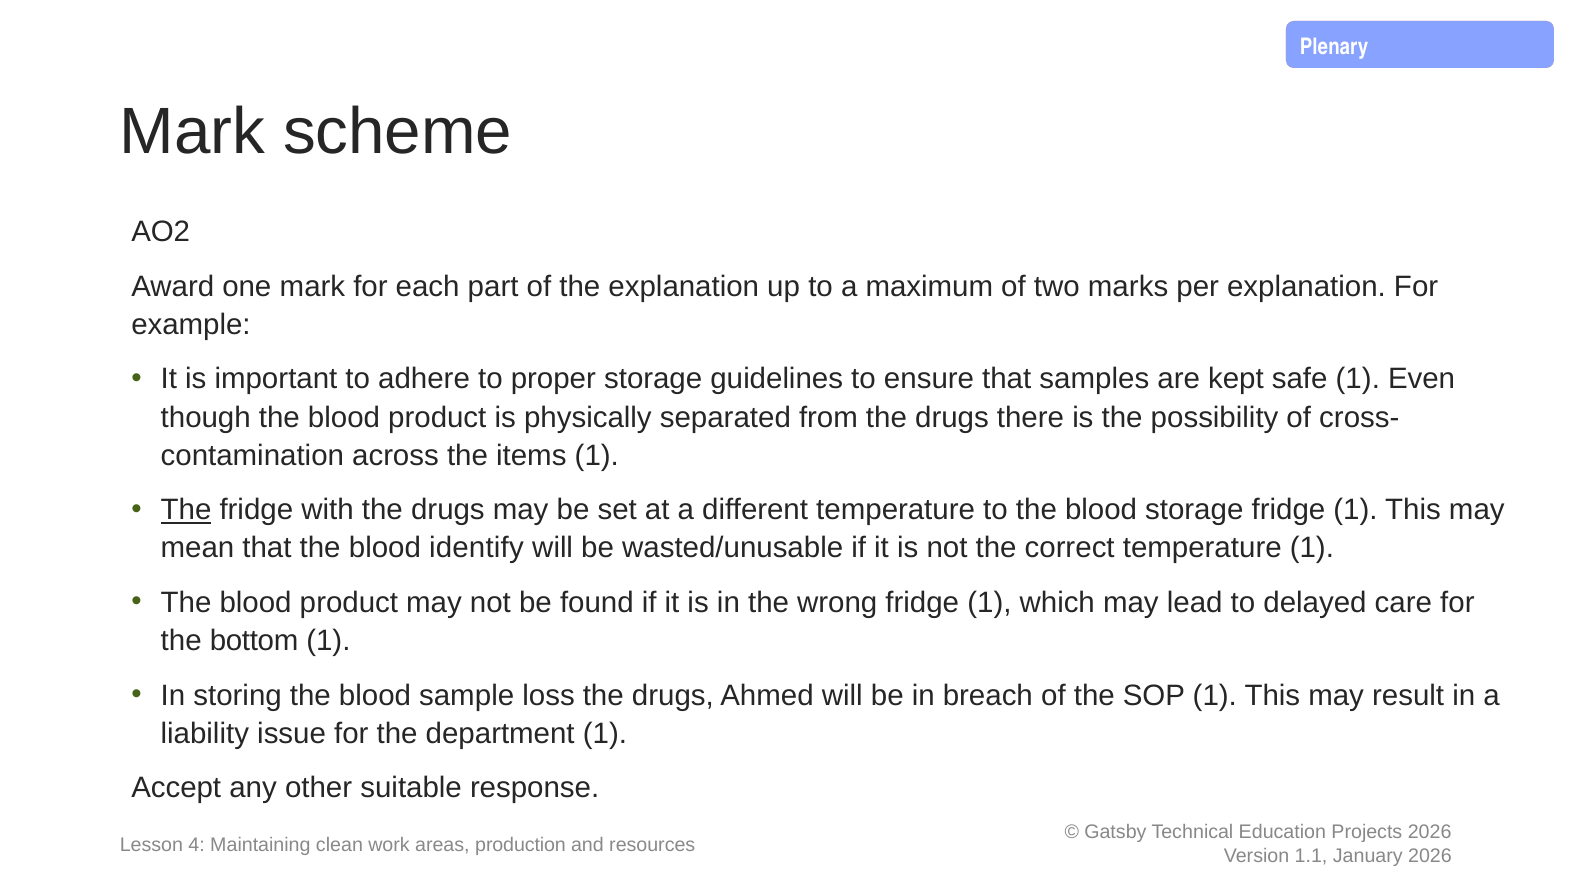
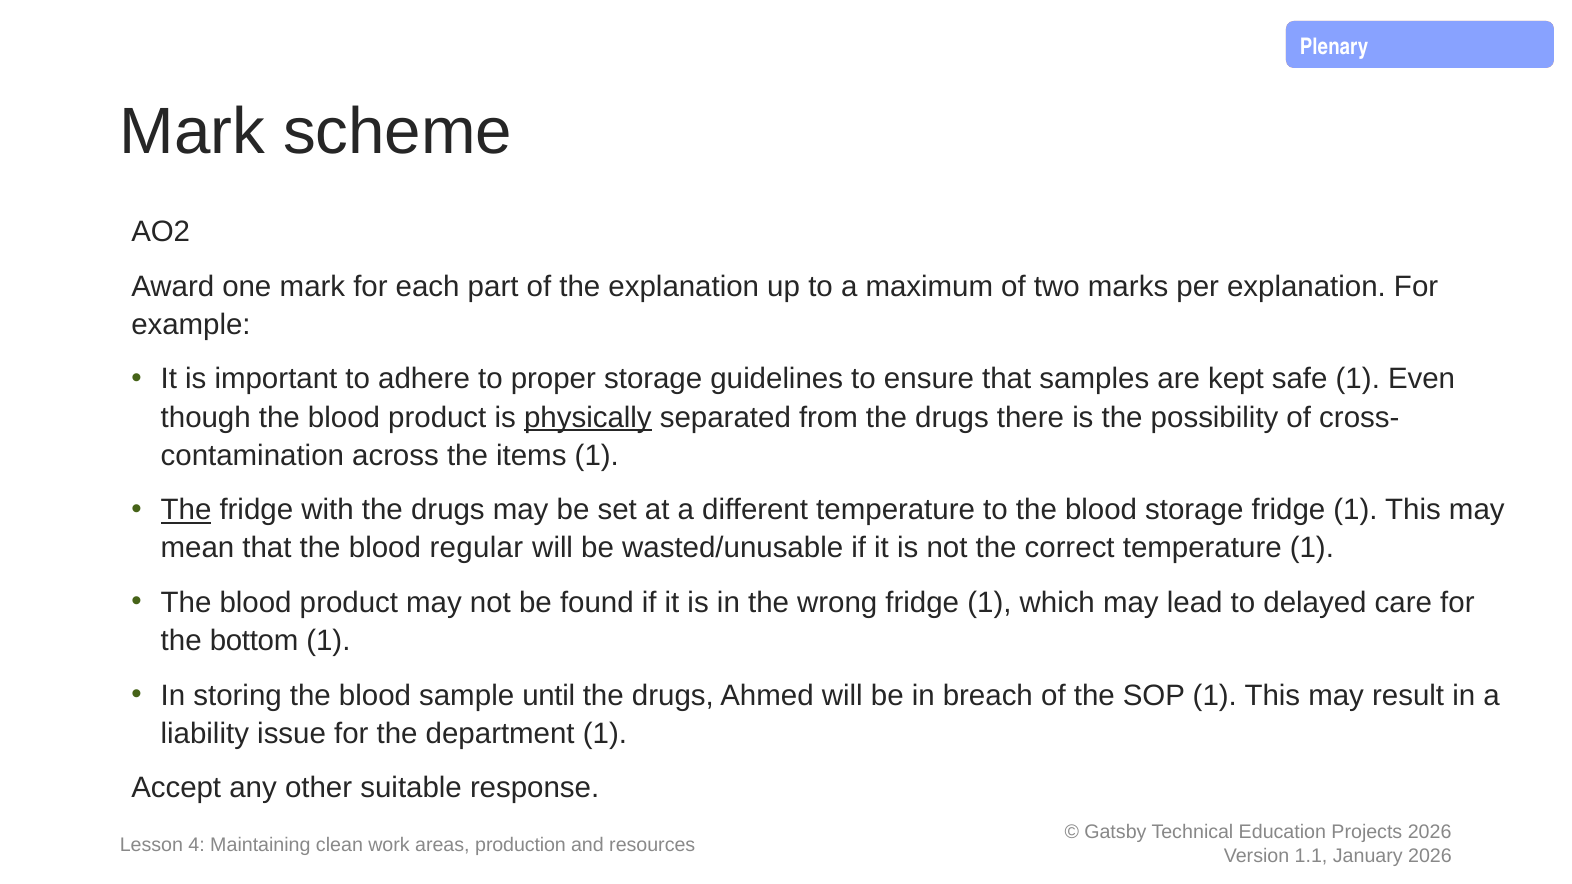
physically underline: none -> present (588, 417)
identify: identify -> regular (476, 548)
loss: loss -> until (549, 696)
